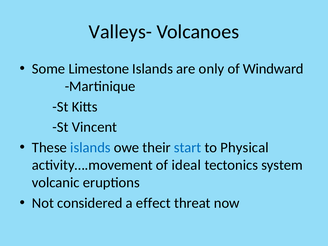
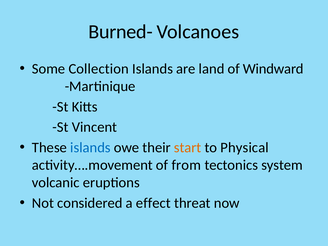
Valleys-: Valleys- -> Burned- (120, 32)
Limestone: Limestone -> Collection (99, 69)
only: only -> land (212, 69)
start colour: blue -> orange (188, 148)
ideal: ideal -> from (186, 165)
